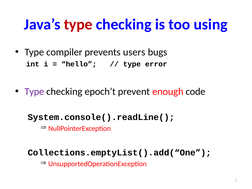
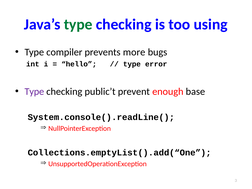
type colour: red -> green (78, 24)
users: users -> more (134, 52)
epoch’t: epoch’t -> public’t (100, 92)
code: code -> base (195, 92)
